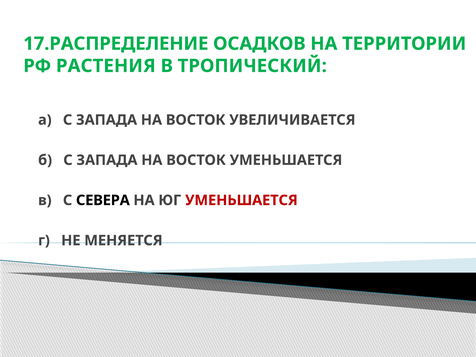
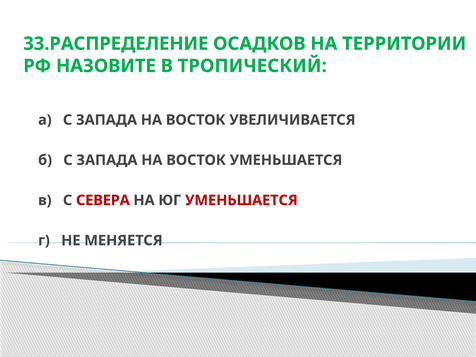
17.РАСПРЕДЕЛЕНИЕ: 17.РАСПРЕДЕЛЕНИЕ -> 33.РАСПРЕДЕЛЕНИЕ (116, 44)
РАСТЕНИЯ: РАСТЕНИЯ -> НАЗОВИТЕ (106, 66)
СЕВЕРА colour: black -> red (103, 200)
